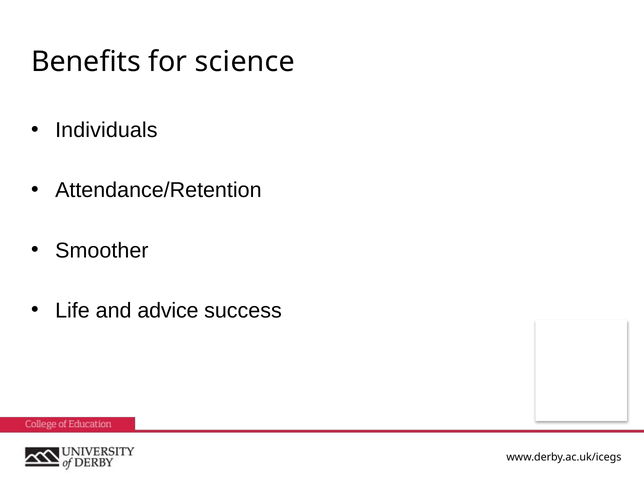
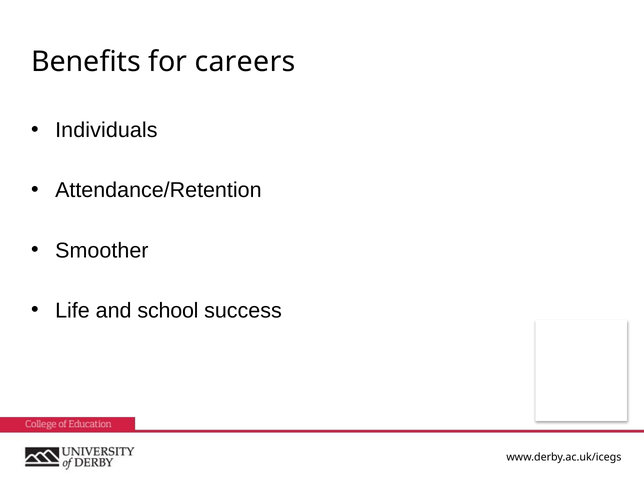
science: science -> careers (245, 62)
advice: advice -> school (168, 311)
